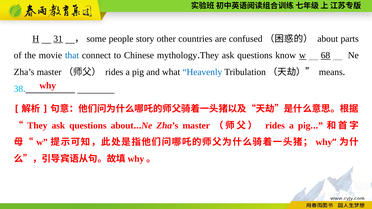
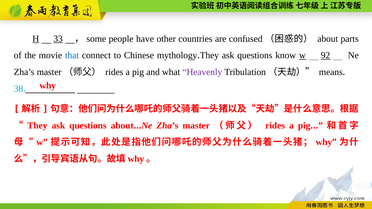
31: 31 -> 33 (58, 39)
story: story -> have (145, 39)
68: 68 -> 92 (325, 55)
Heavenly colour: blue -> purple (202, 72)
